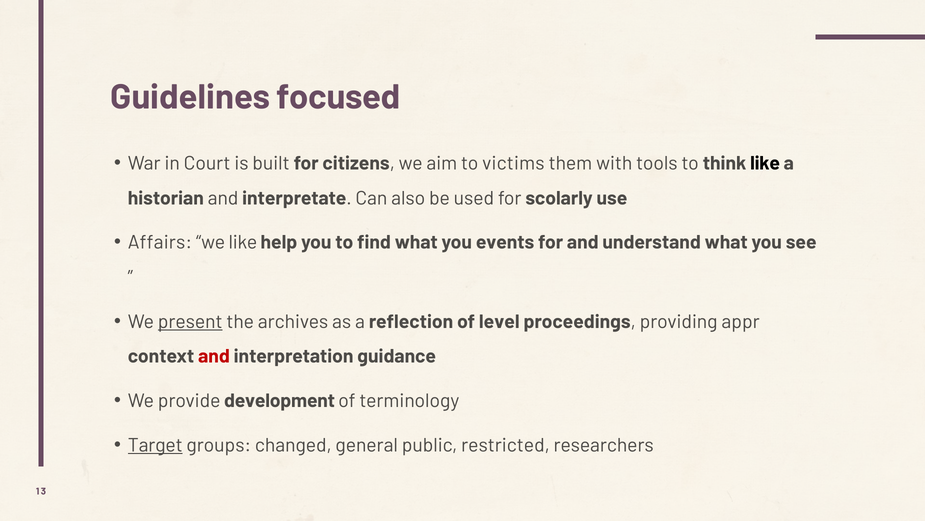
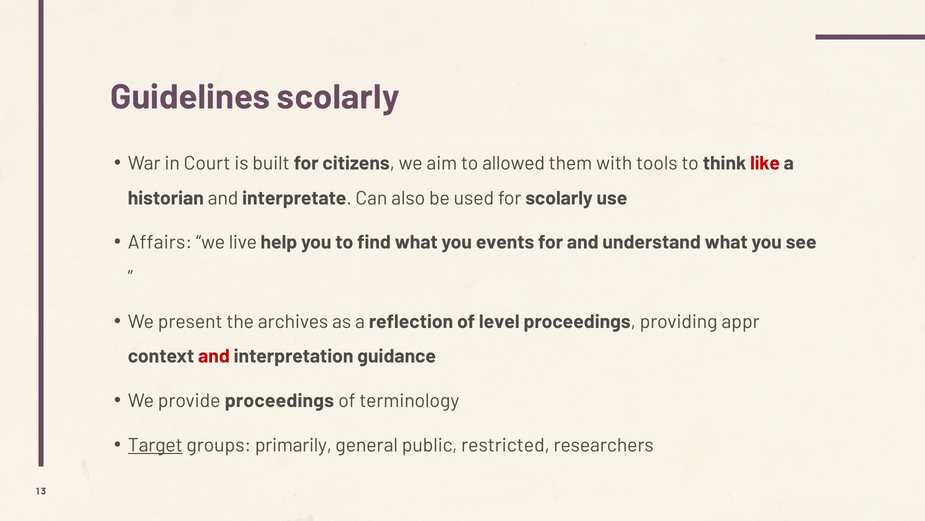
Guidelines focused: focused -> scolarly (338, 97)
victims: victims -> allowed (514, 163)
like colour: black -> red (765, 163)
we like: like -> live (243, 242)
present underline: present -> none (190, 321)
provide development: development -> proceedings (279, 400)
changed: changed -> primarily (293, 445)
